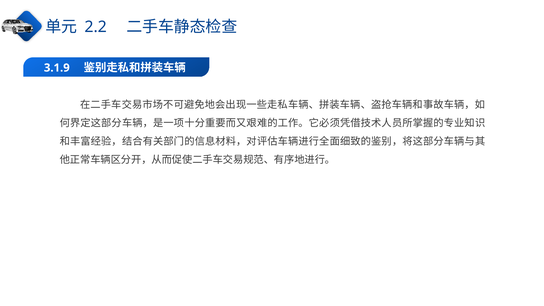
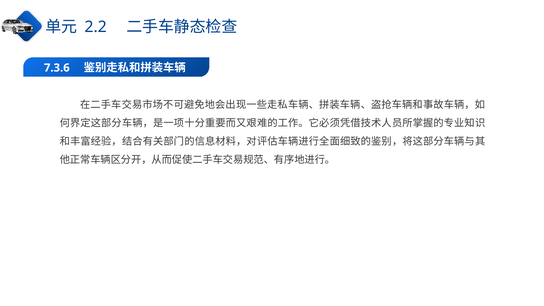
3.1.9: 3.1.9 -> 7.3.6 (57, 68)
